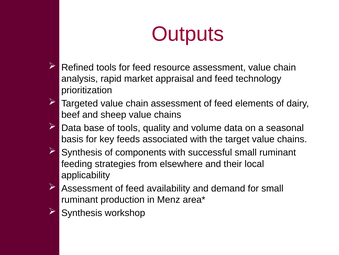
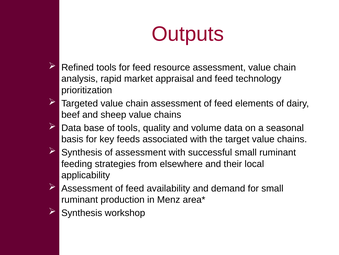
of components: components -> assessment (141, 152)
